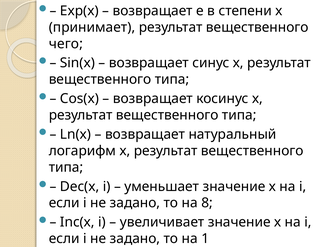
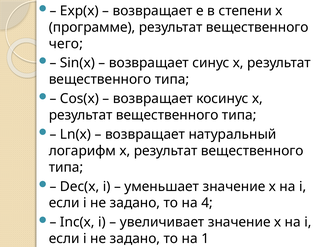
принимает: принимает -> программе (92, 27)
8: 8 -> 4 (207, 203)
